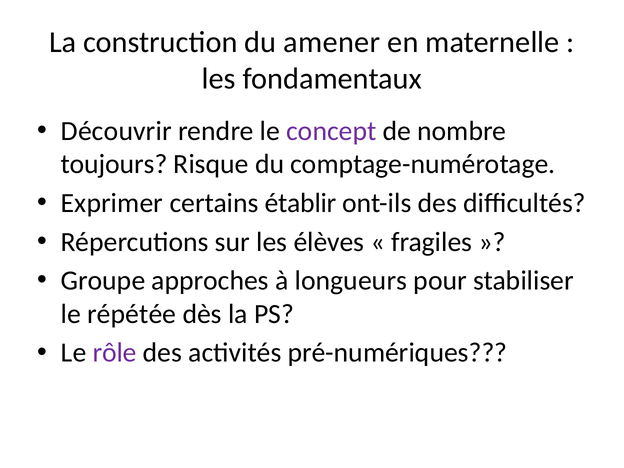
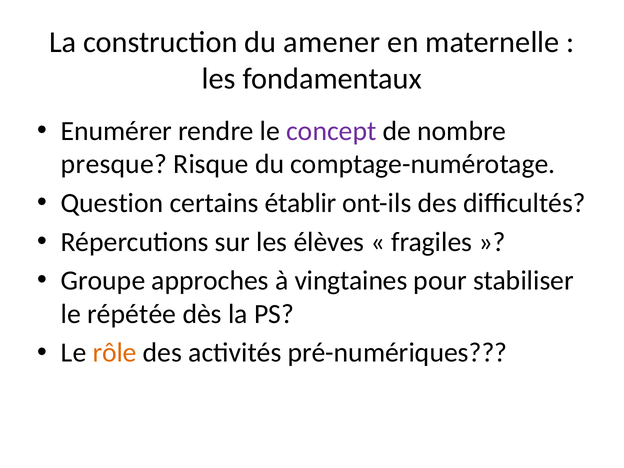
Découvrir: Découvrir -> Enumérer (116, 131)
toujours: toujours -> presque (114, 164)
Exprimer: Exprimer -> Question (112, 203)
longueurs: longueurs -> vingtaines (351, 281)
rôle colour: purple -> orange (115, 353)
